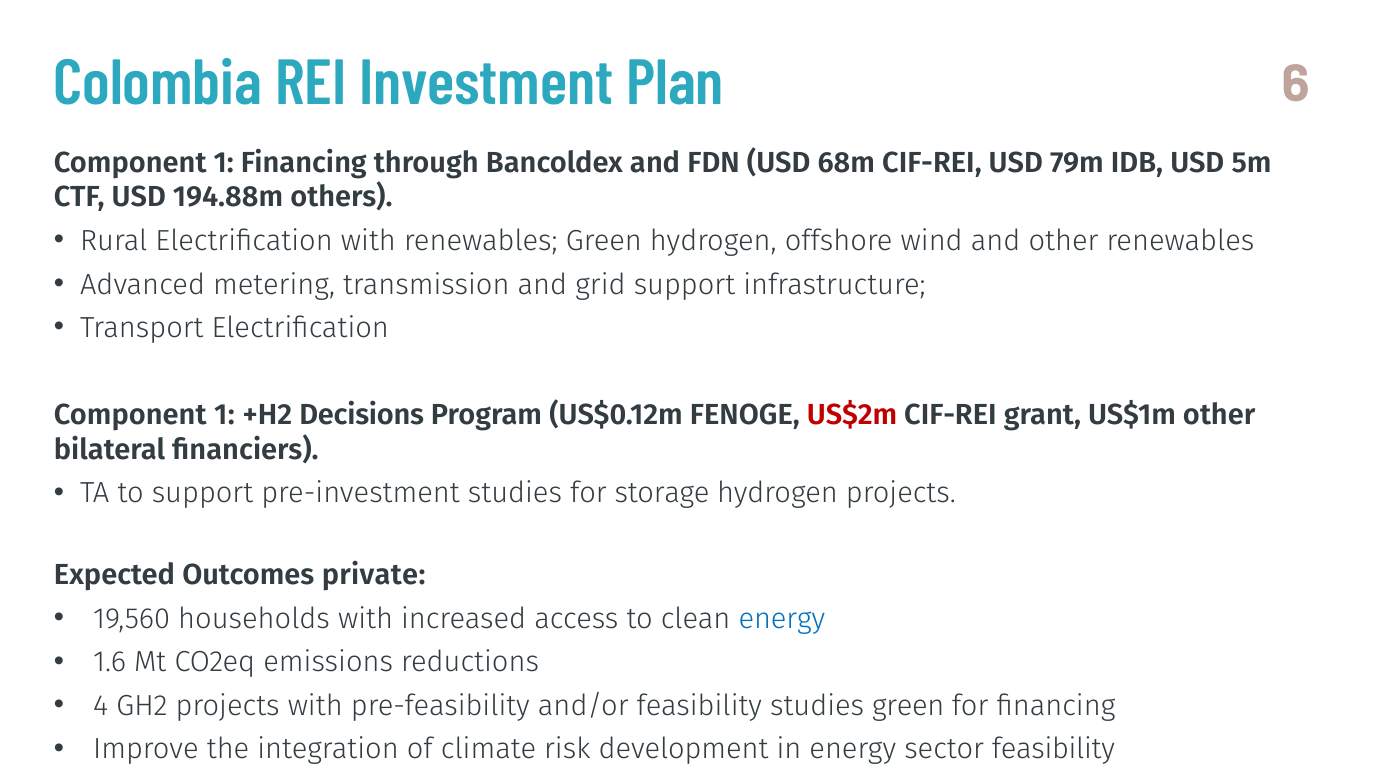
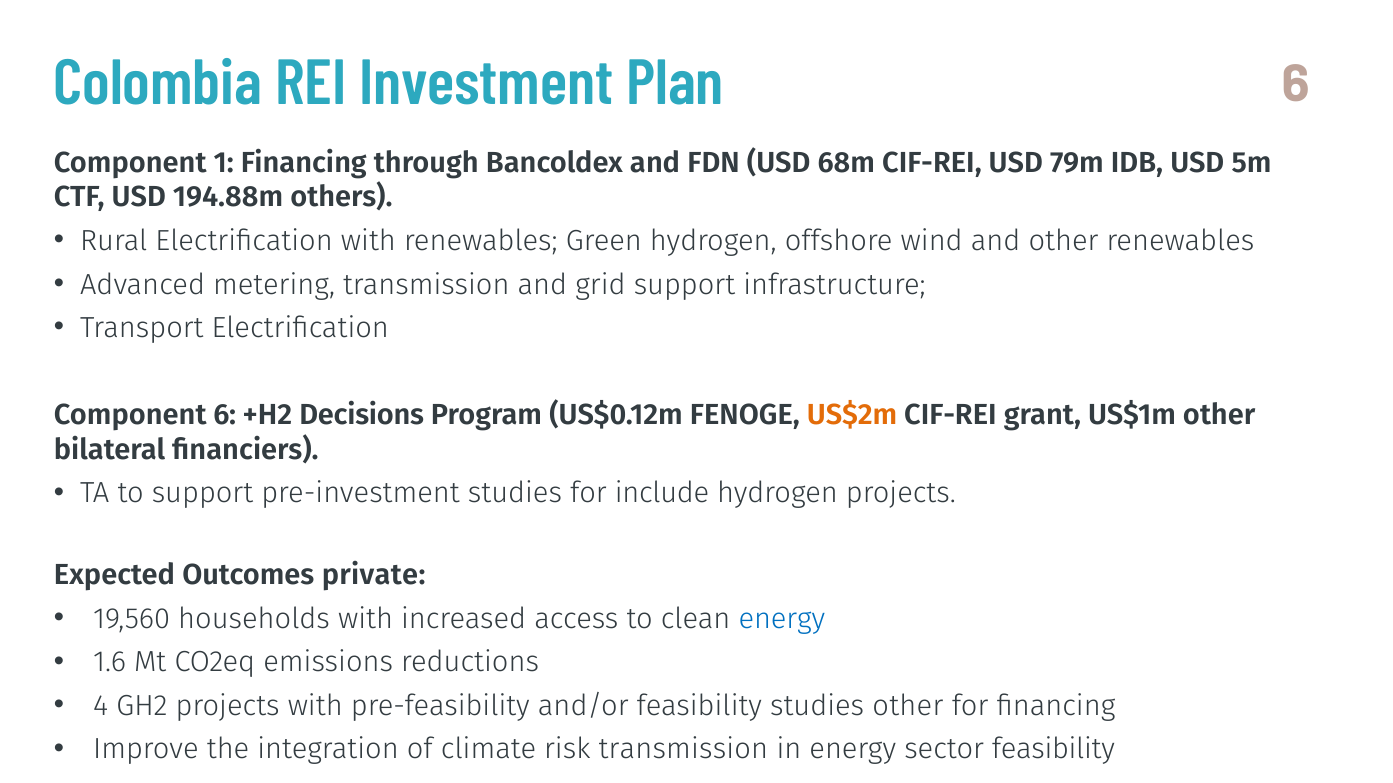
1: 1 -> 6 (225, 415)
US$2m colour: red -> orange (852, 415)
storage: storage -> include (662, 494)
studies green: green -> other (908, 706)
risk development: development -> transmission (683, 750)
